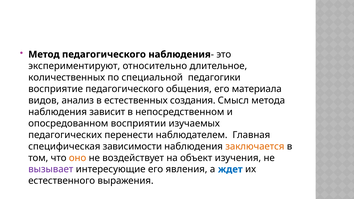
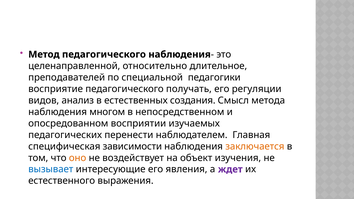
экспериментируют: экспериментируют -> целенаправленной (74, 66)
количественных: количественных -> преподавателей (67, 77)
общения: общения -> получать (189, 89)
материала: материала -> регуляции (257, 89)
зависит: зависит -> многом (107, 112)
вызывает colour: purple -> blue (51, 169)
ждет colour: blue -> purple (230, 169)
